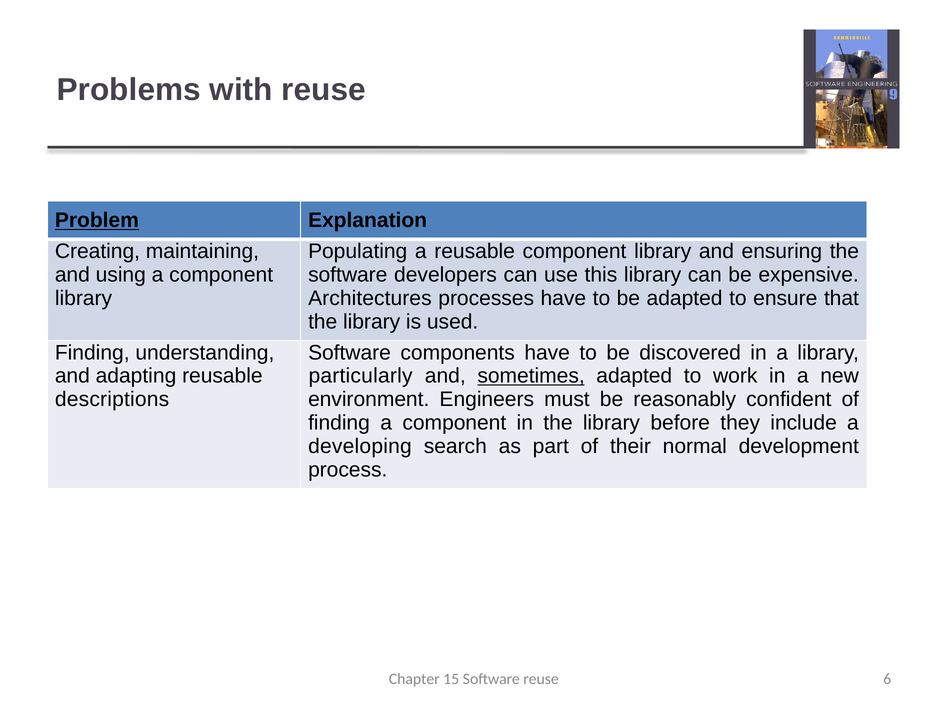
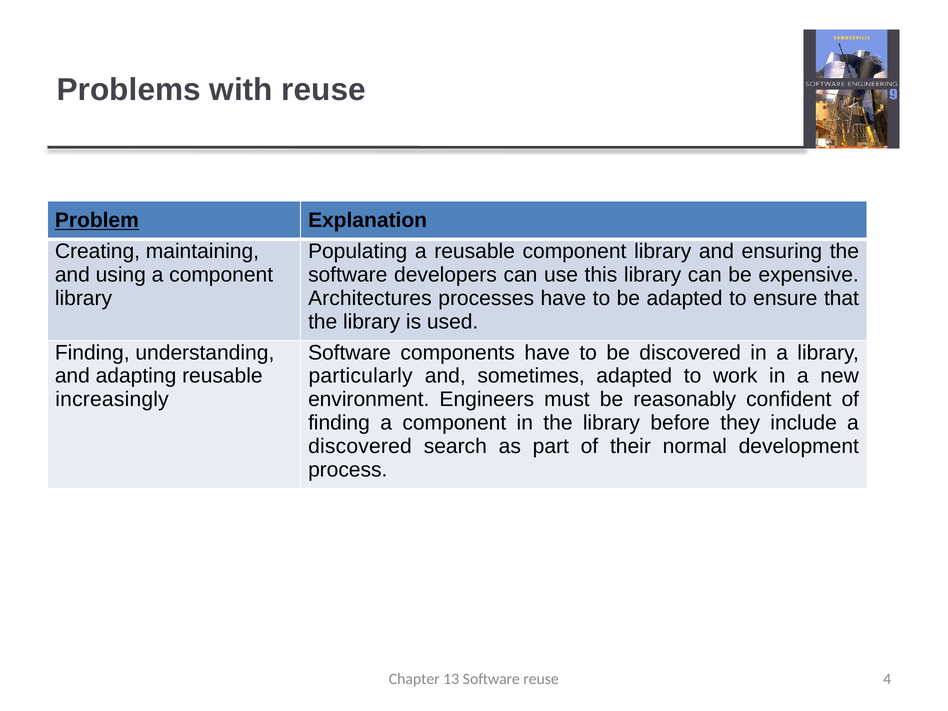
sometimes underline: present -> none (531, 376)
descriptions: descriptions -> increasingly (112, 399)
developing: developing -> discovered (360, 446)
15: 15 -> 13 (451, 679)
6: 6 -> 4 (887, 679)
